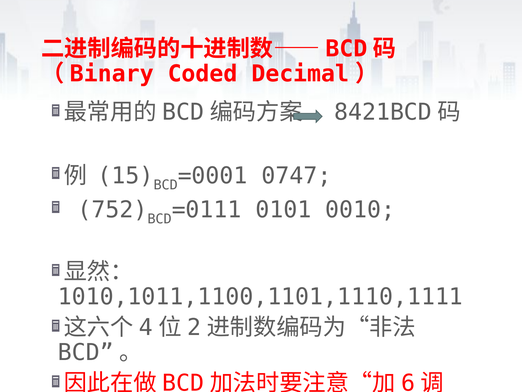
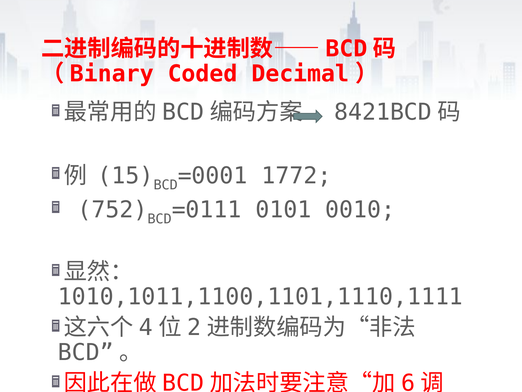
0747: 0747 -> 1772 (296, 176)
